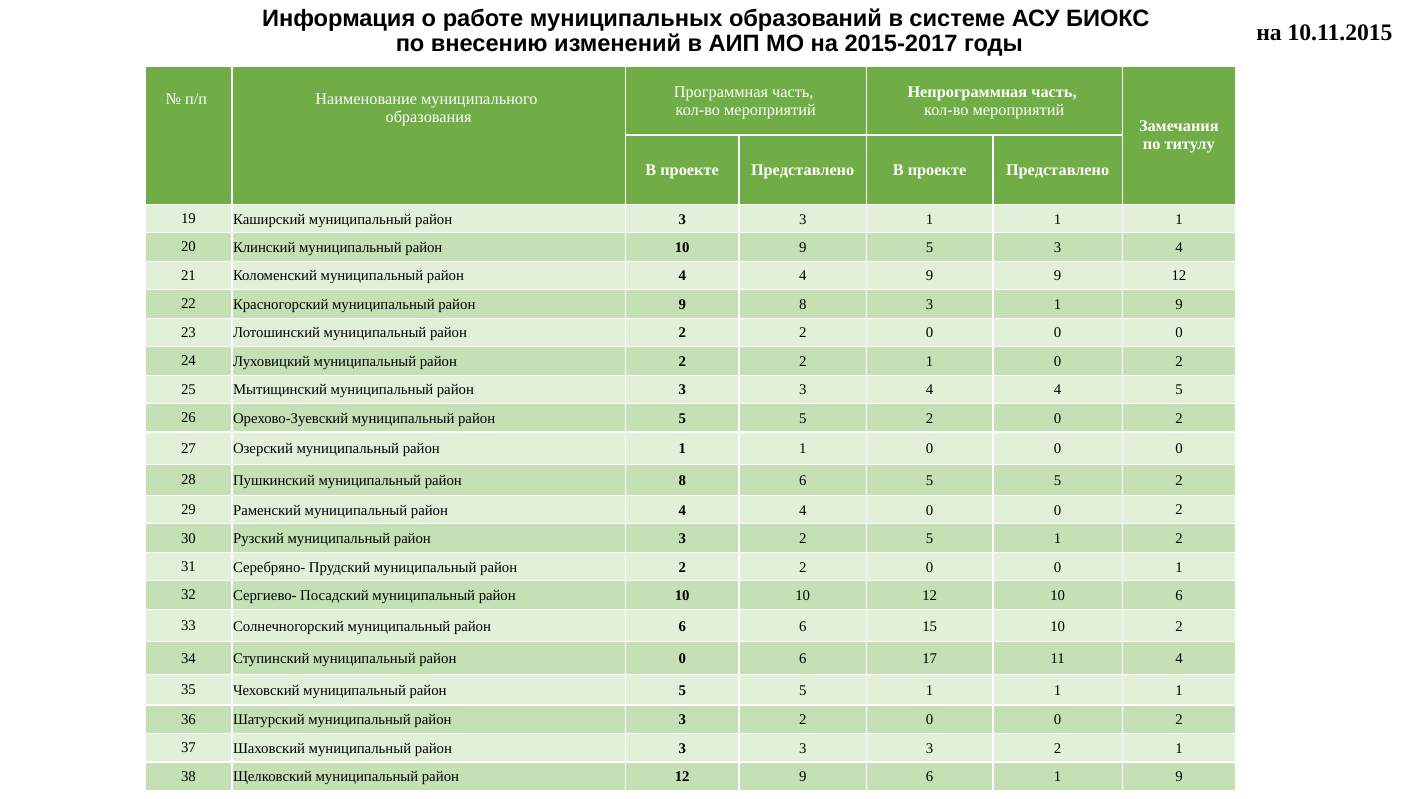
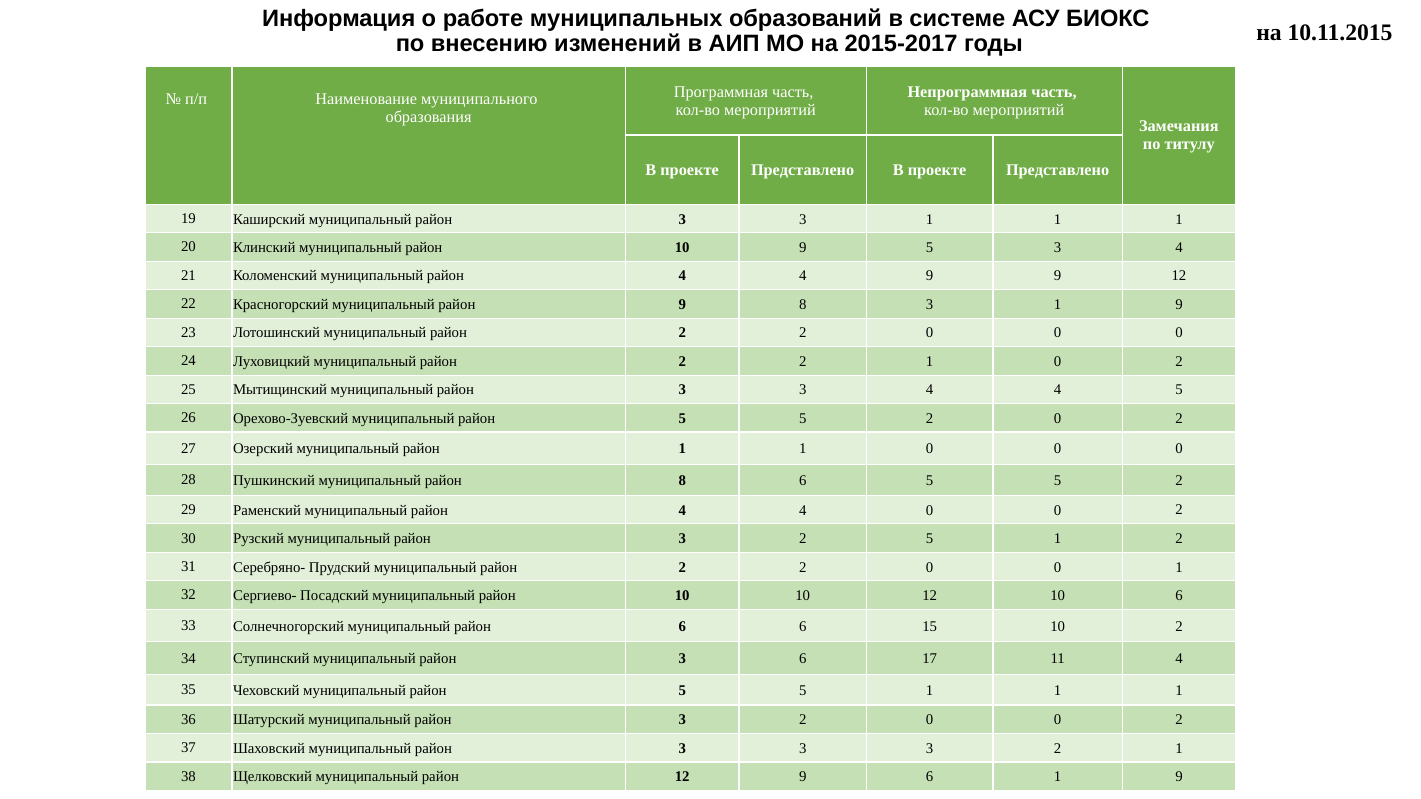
Ступинский муниципальный район 0: 0 -> 3 (682, 659)
